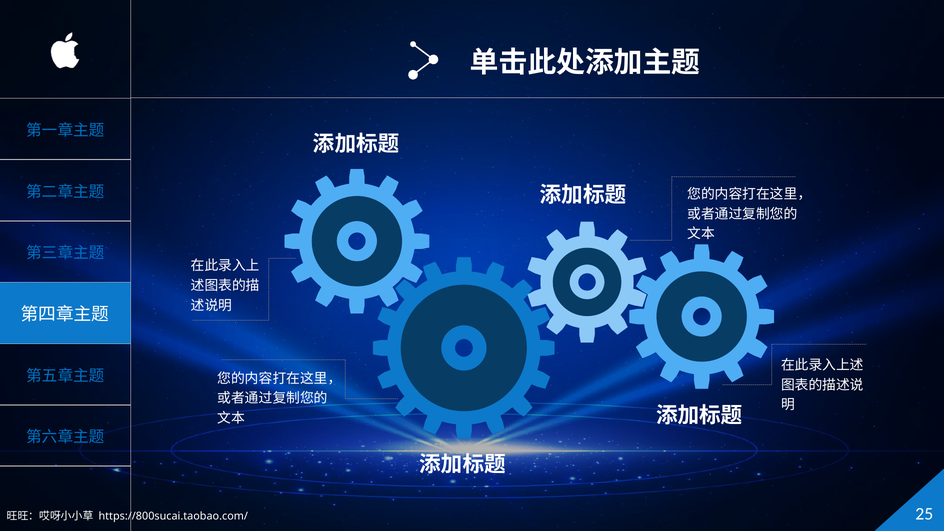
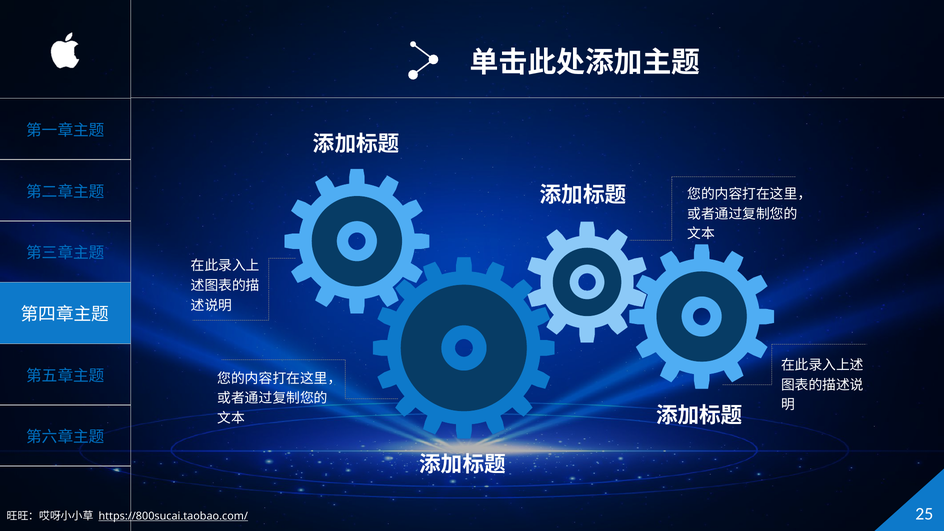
https://800sucai.taobao.com/ underline: none -> present (173, 516)
